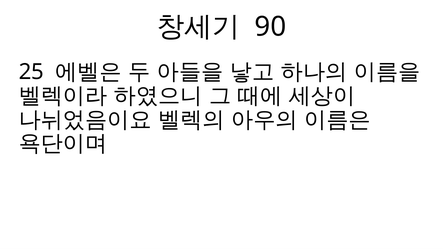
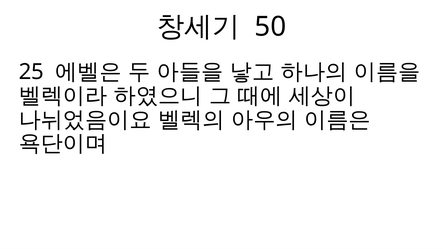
90: 90 -> 50 (270, 27)
